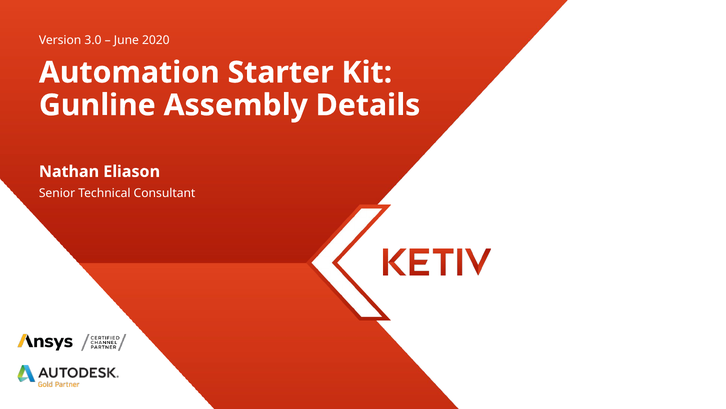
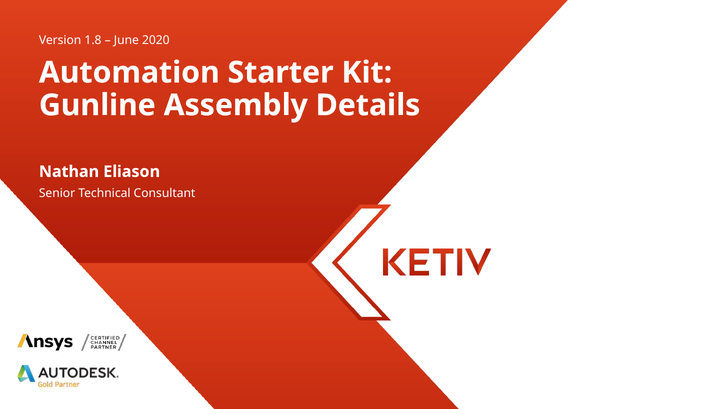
3.0: 3.0 -> 1.8 (93, 40)
